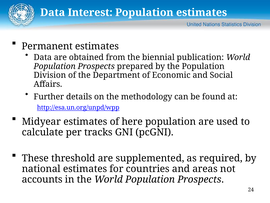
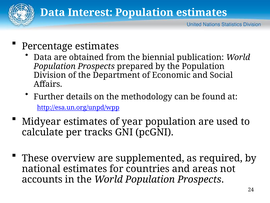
Permanent: Permanent -> Percentage (47, 46)
here: here -> year (132, 121)
threshold: threshold -> overview (73, 158)
